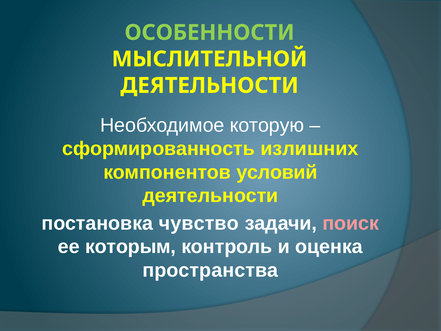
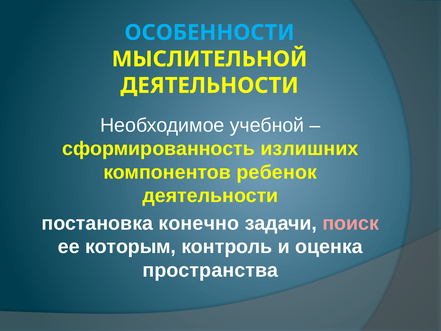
ОСОБЕННОСТИ colour: light green -> light blue (210, 33)
которую: которую -> учебной (267, 125)
условий: условий -> ребенок (277, 172)
чувство: чувство -> конечно (199, 223)
